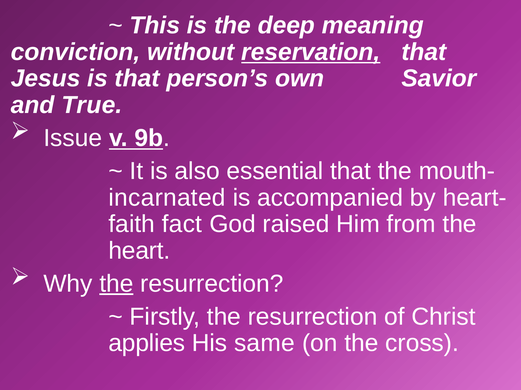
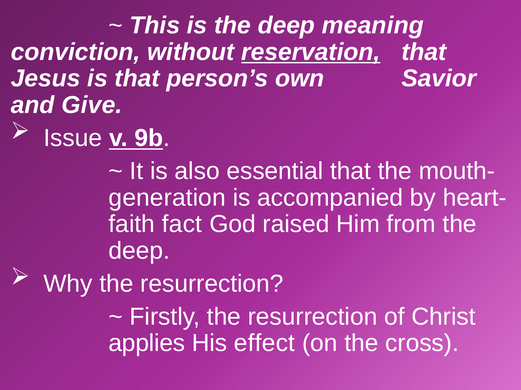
True: True -> Give (92, 105)
incarnated: incarnated -> generation (167, 198)
heart: heart -> deep (139, 251)
the underline: present -> none (116, 284)
same: same -> effect (264, 344)
